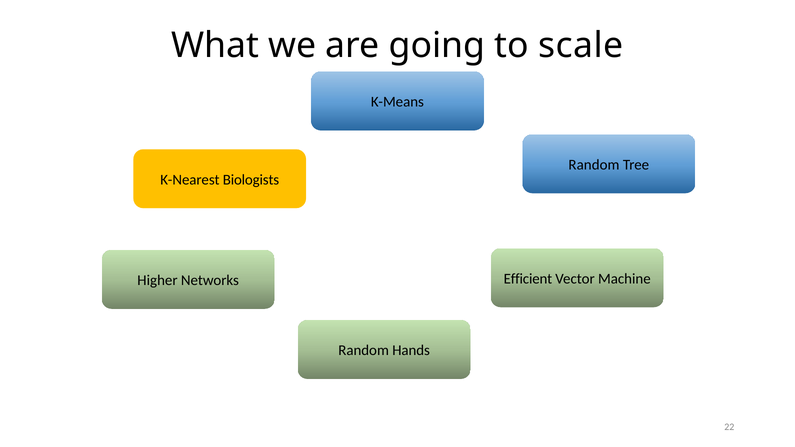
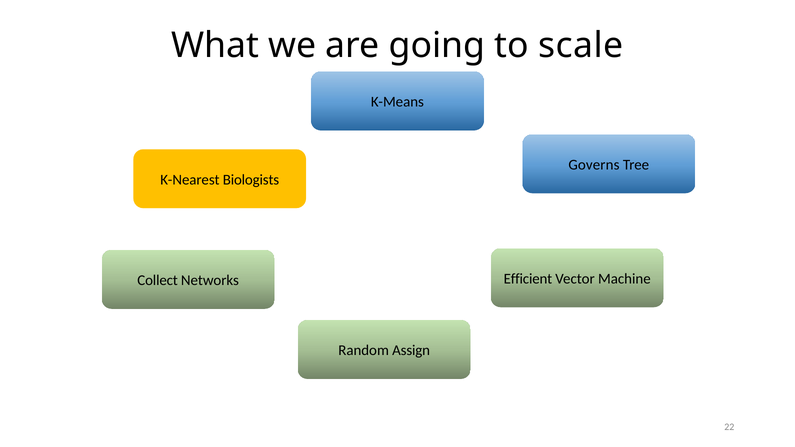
Random: Random -> Governs (594, 165)
Higher: Higher -> Collect (158, 281)
Hands: Hands -> Assign (411, 351)
